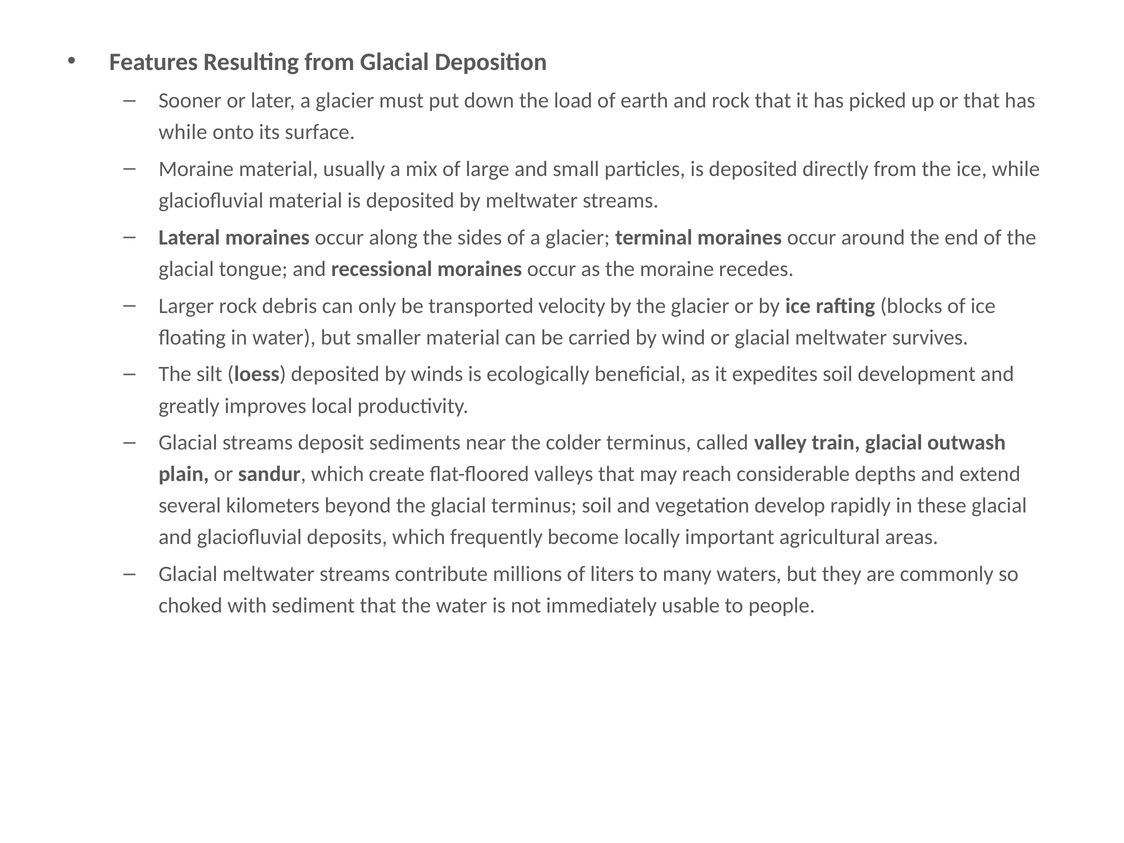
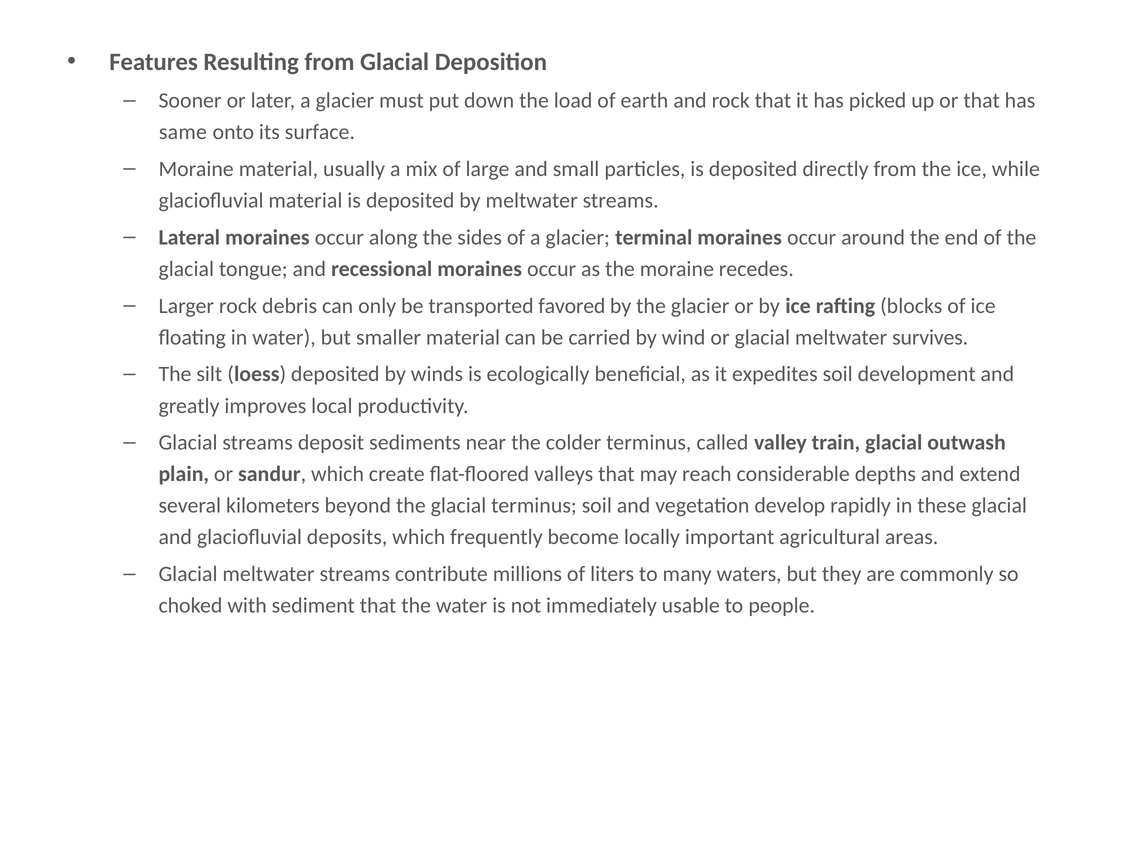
while: while -> same (183, 132)
velocity: velocity -> favored (572, 306)
